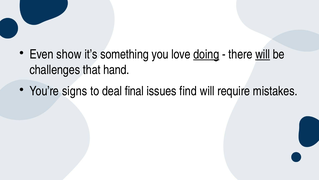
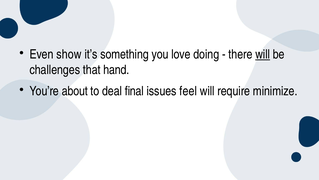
doing underline: present -> none (206, 54)
signs: signs -> about (75, 91)
find: find -> feel (188, 91)
mistakes: mistakes -> minimize (275, 91)
